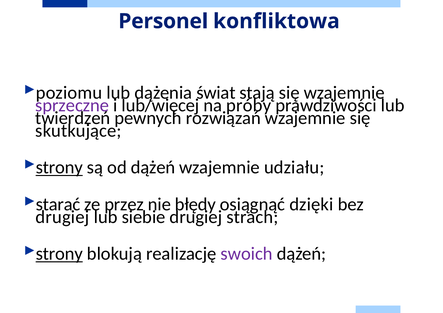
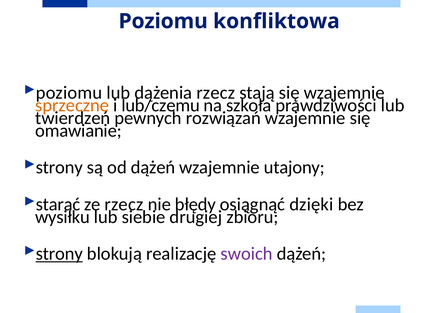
Personel: Personel -> Poziomu (163, 21)
dążenia świat: świat -> rzecz (216, 93)
sprzeczne colour: purple -> orange (72, 105)
lub/więcej: lub/więcej -> lub/czemu (161, 105)
próby: próby -> szkoła (249, 105)
skutkujące: skutkujące -> omawianie (79, 131)
strony underline: present -> none (59, 168)
udziału: udziału -> utajony (294, 168)
ze przez: przez -> rzecz (124, 204)
drugiej: drugiej -> wysiłku (63, 217)
strach: strach -> zbioru (252, 217)
